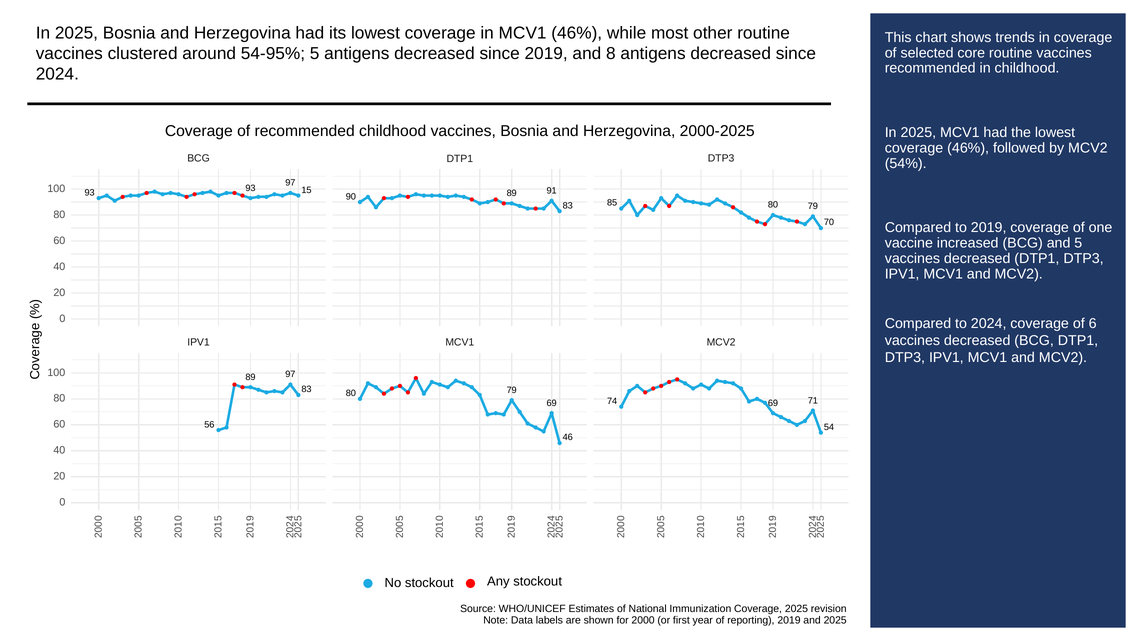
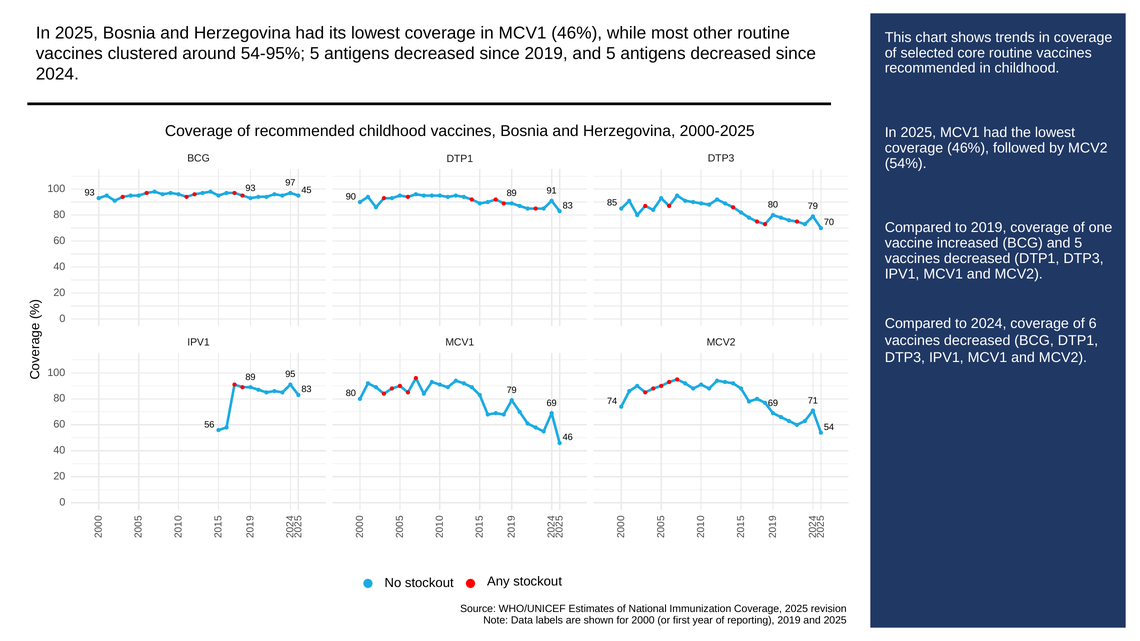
2019 and 8: 8 -> 5 (611, 54)
15: 15 -> 45 (306, 190)
89 97: 97 -> 95 (290, 375)
